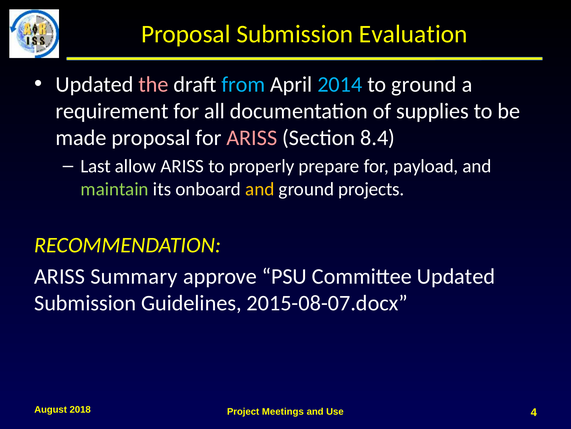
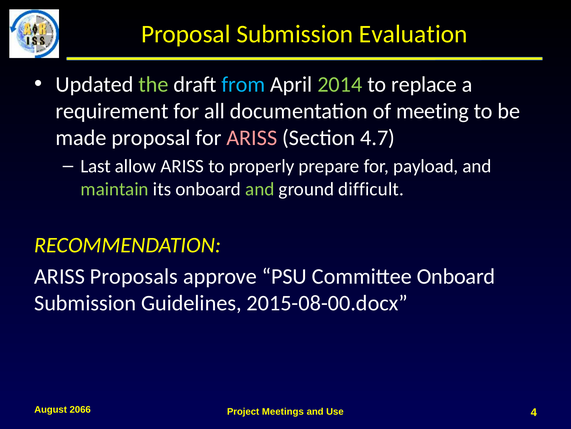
the colour: pink -> light green (153, 84)
2014 colour: light blue -> light green (340, 84)
to ground: ground -> replace (424, 84)
supplies: supplies -> meeting (433, 111)
8.4: 8.4 -> 4.7 (378, 138)
and colour: yellow -> light green (260, 189)
projects: projects -> difficult (371, 189)
Summary: Summary -> Proposals (134, 276)
Committee Updated: Updated -> Onboard (456, 276)
2015-08-07.docx: 2015-08-07.docx -> 2015-08-00.docx (327, 303)
2018: 2018 -> 2066 (80, 409)
